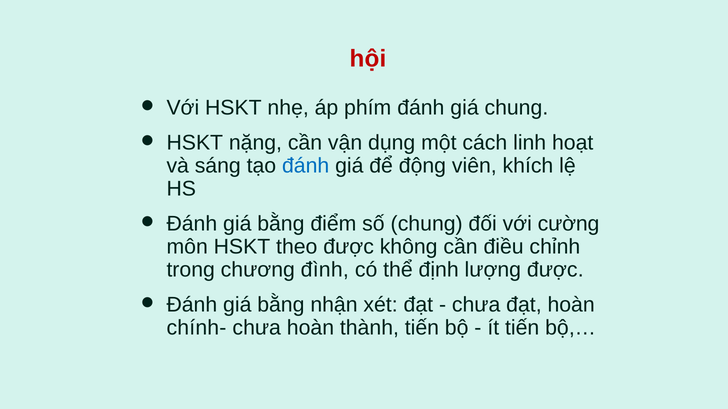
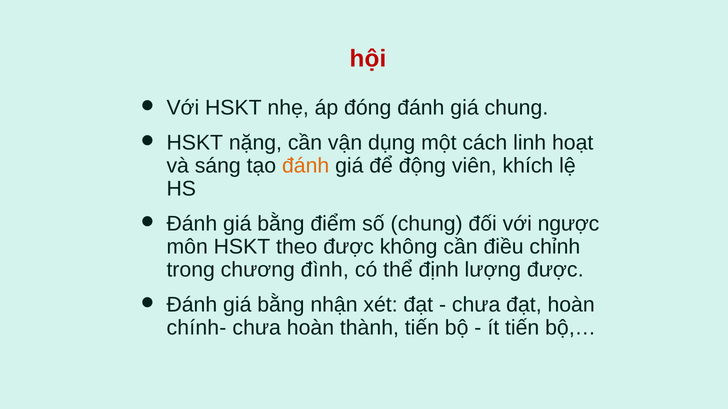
phím: phím -> đóng (368, 108)
đánh colour: blue -> orange (306, 166)
cường: cường -> ngược (569, 224)
